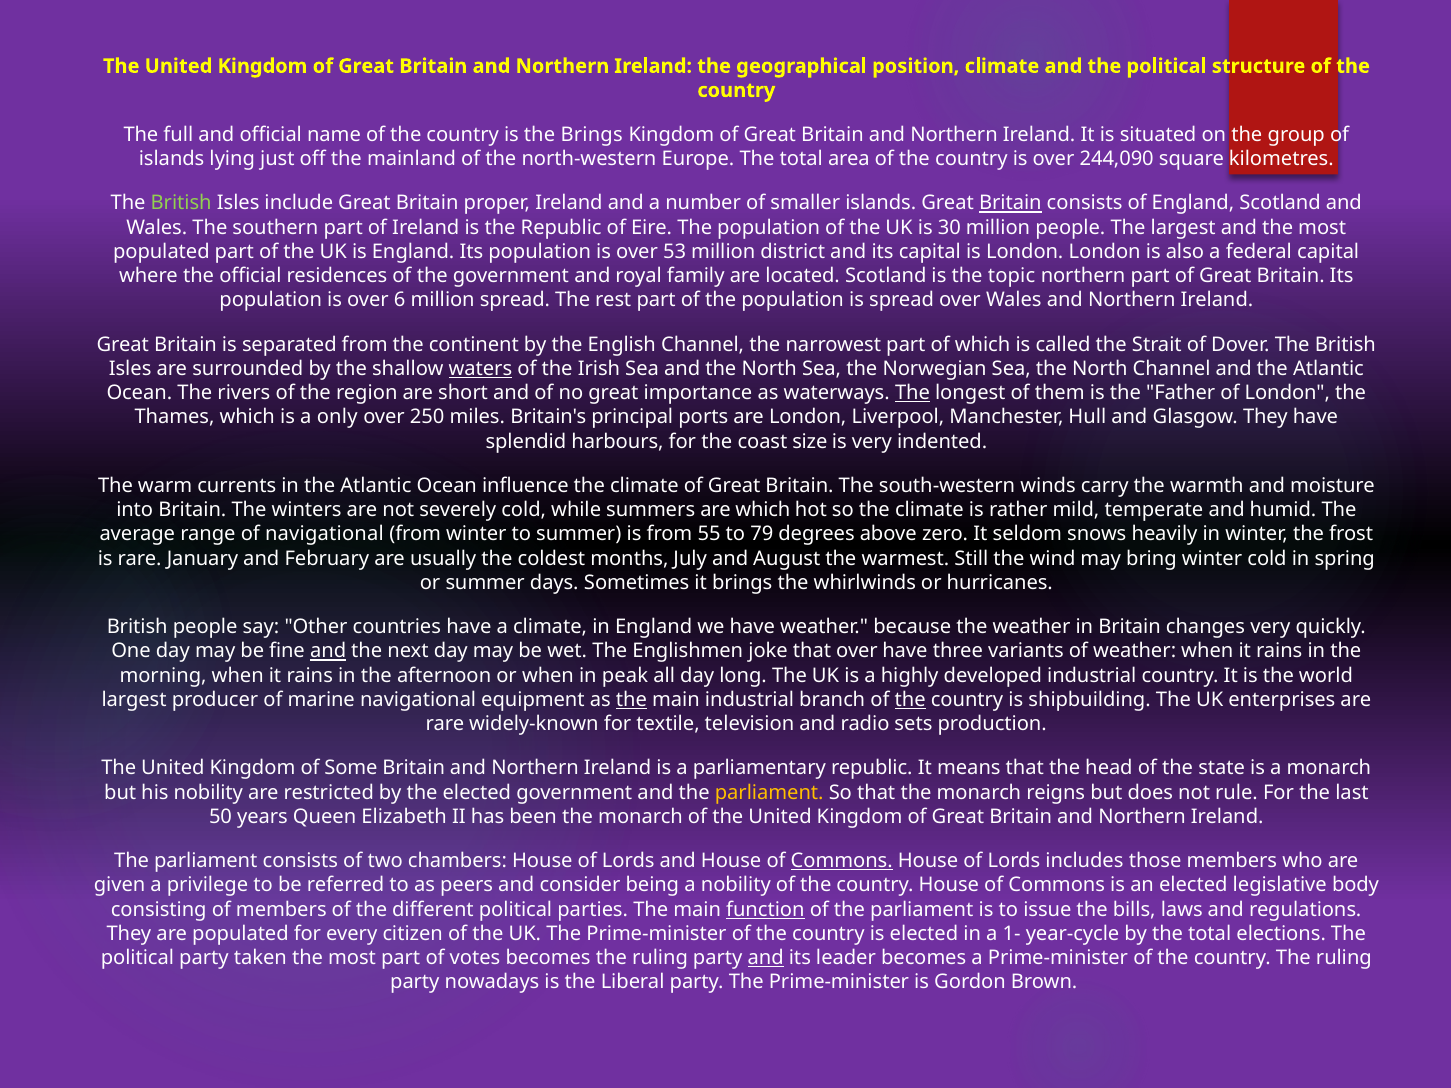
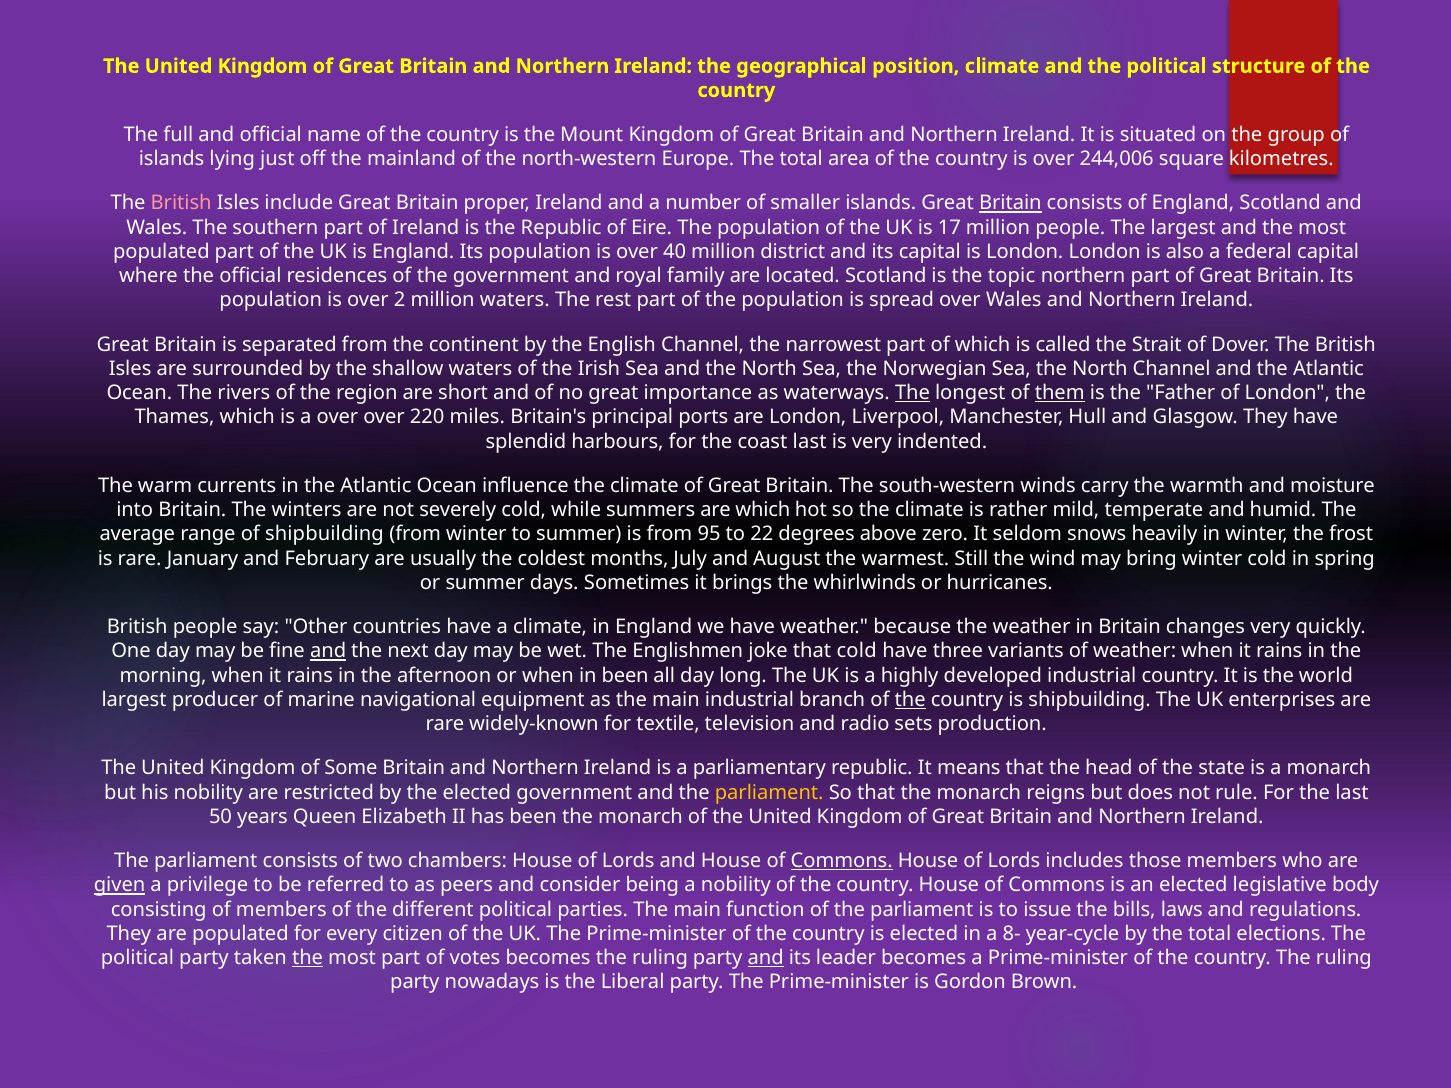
the Brings: Brings -> Mount (592, 135)
244,090: 244,090 -> 244,006 (1117, 159)
British colour: light green -> pink (181, 203)
30: 30 -> 17 (949, 228)
53: 53 -> 40 (675, 252)
6: 6 -> 2 (400, 300)
million spread: spread -> waters (515, 300)
waters underline: present -> none (480, 369)
them underline: none -> present (1060, 393)
a only: only -> over (337, 417)
250: 250 -> 220 (427, 417)
coast size: size -> last (810, 441)
of navigational: navigational -> shipbuilding (324, 534)
55: 55 -> 95 (709, 534)
79: 79 -> 22 (762, 534)
that over: over -> cold (857, 651)
in peak: peak -> been (625, 676)
the underline: present -> none (631, 700)
given underline: none -> present (120, 885)
function underline: present -> none (765, 910)
1-: 1- -> 8- (1012, 934)
the underline: none -> present (308, 958)
